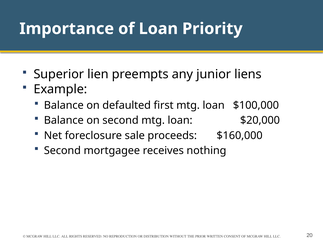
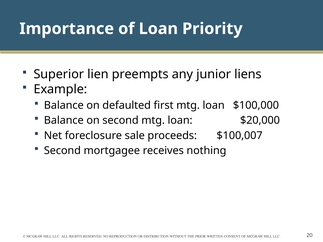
$160,000: $160,000 -> $100,007 (240, 136)
